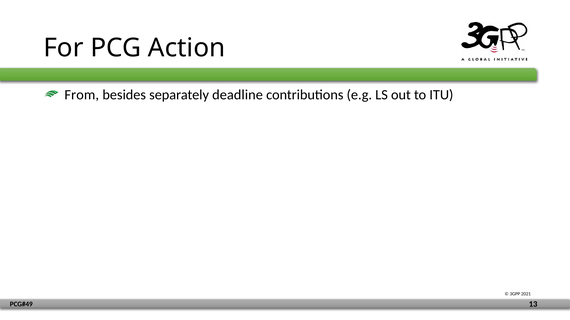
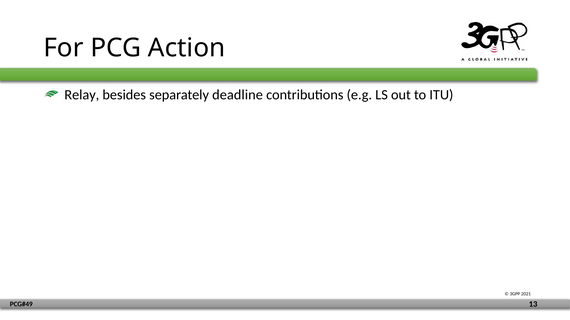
From: From -> Relay (82, 95)
